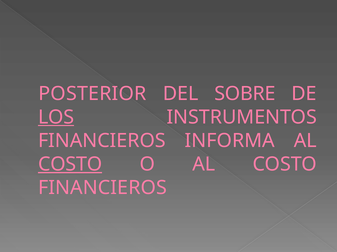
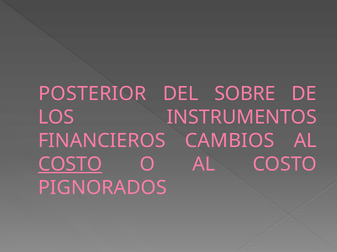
LOS underline: present -> none (56, 117)
INFORMA: INFORMA -> CAMBIOS (230, 141)
FINANCIEROS: FINANCIEROS -> PIGNORADOS (102, 188)
